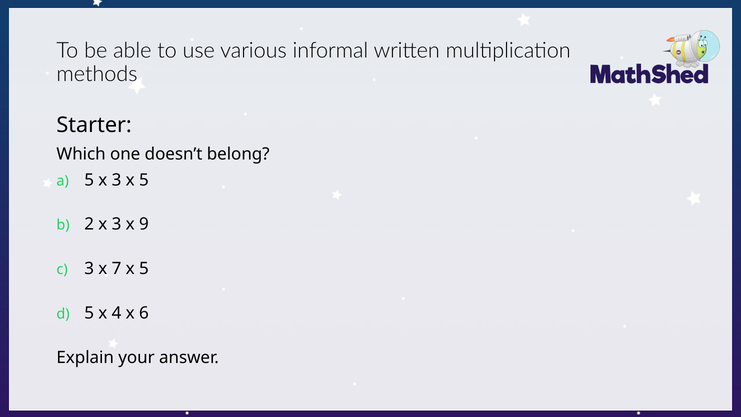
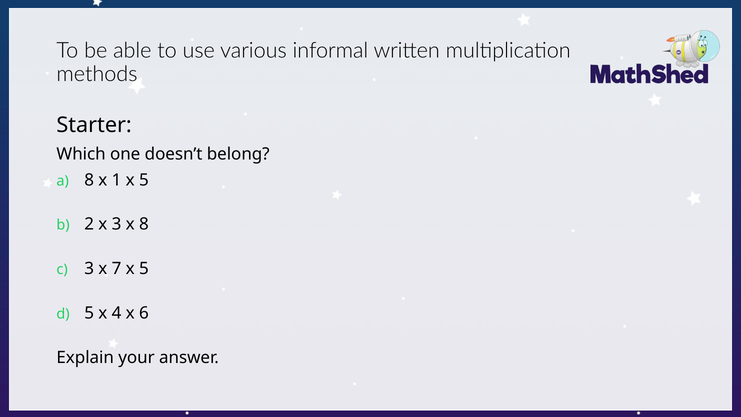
5: 5 -> 8 (89, 180)
3: 3 -> 1 (117, 180)
x 9: 9 -> 8 (144, 224)
